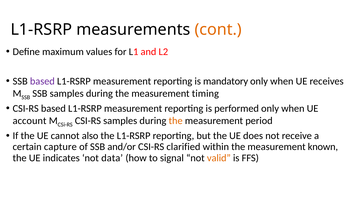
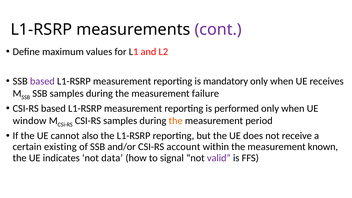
cont colour: orange -> purple (218, 30)
timing: timing -> failure (205, 93)
account: account -> window (30, 121)
capture: capture -> existing (60, 147)
clarified: clarified -> account (183, 147)
valid colour: orange -> purple (219, 158)
